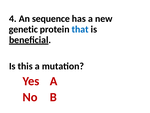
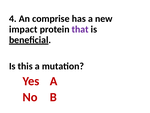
sequence: sequence -> comprise (51, 19)
genetic: genetic -> impact (23, 29)
that colour: blue -> purple (80, 29)
